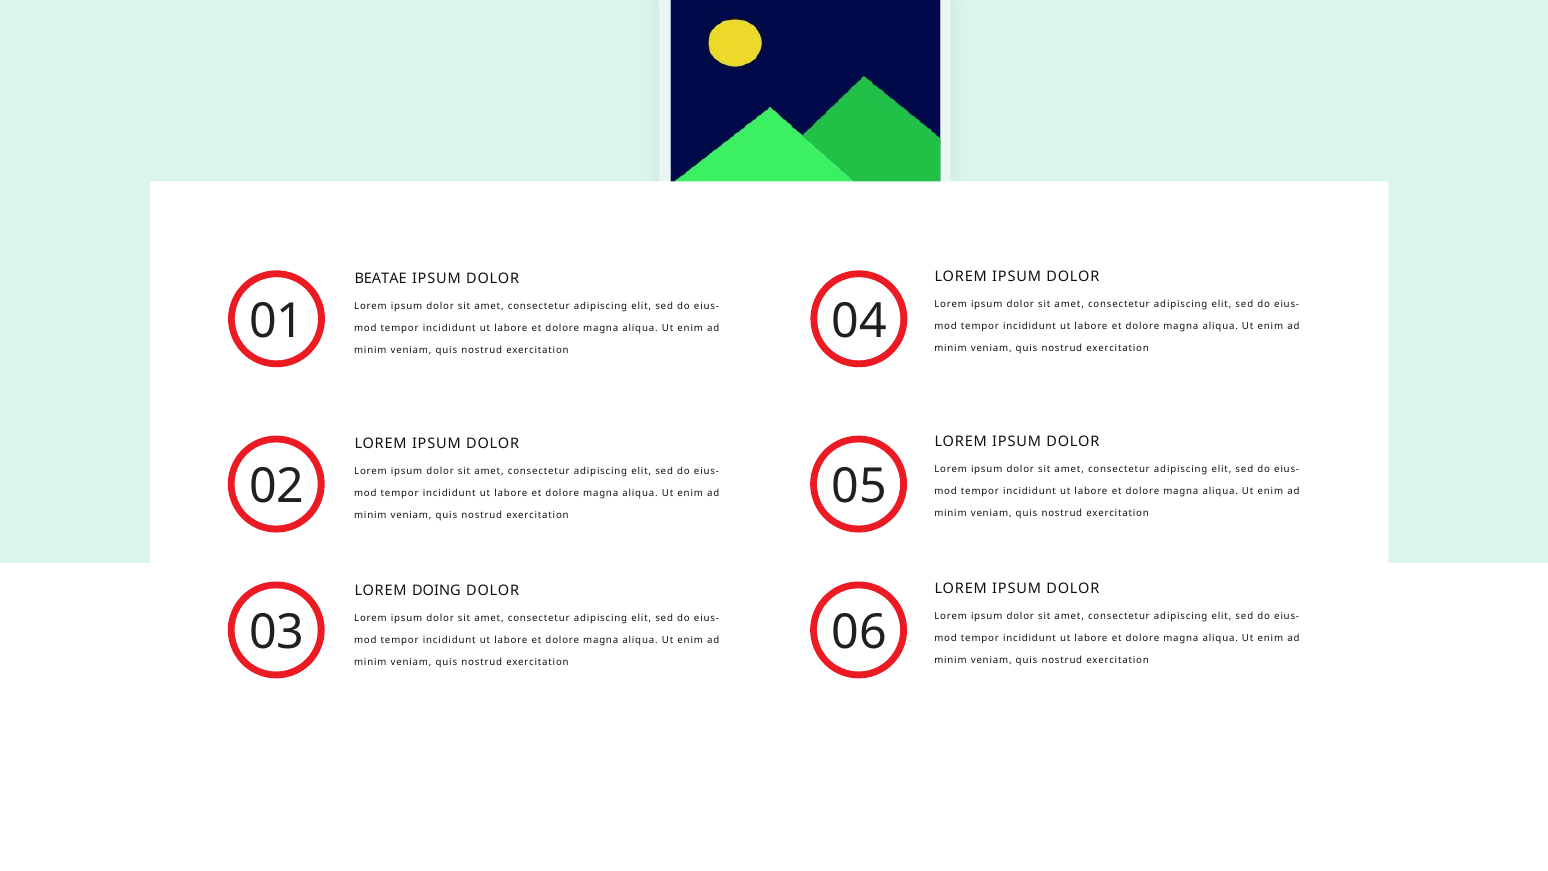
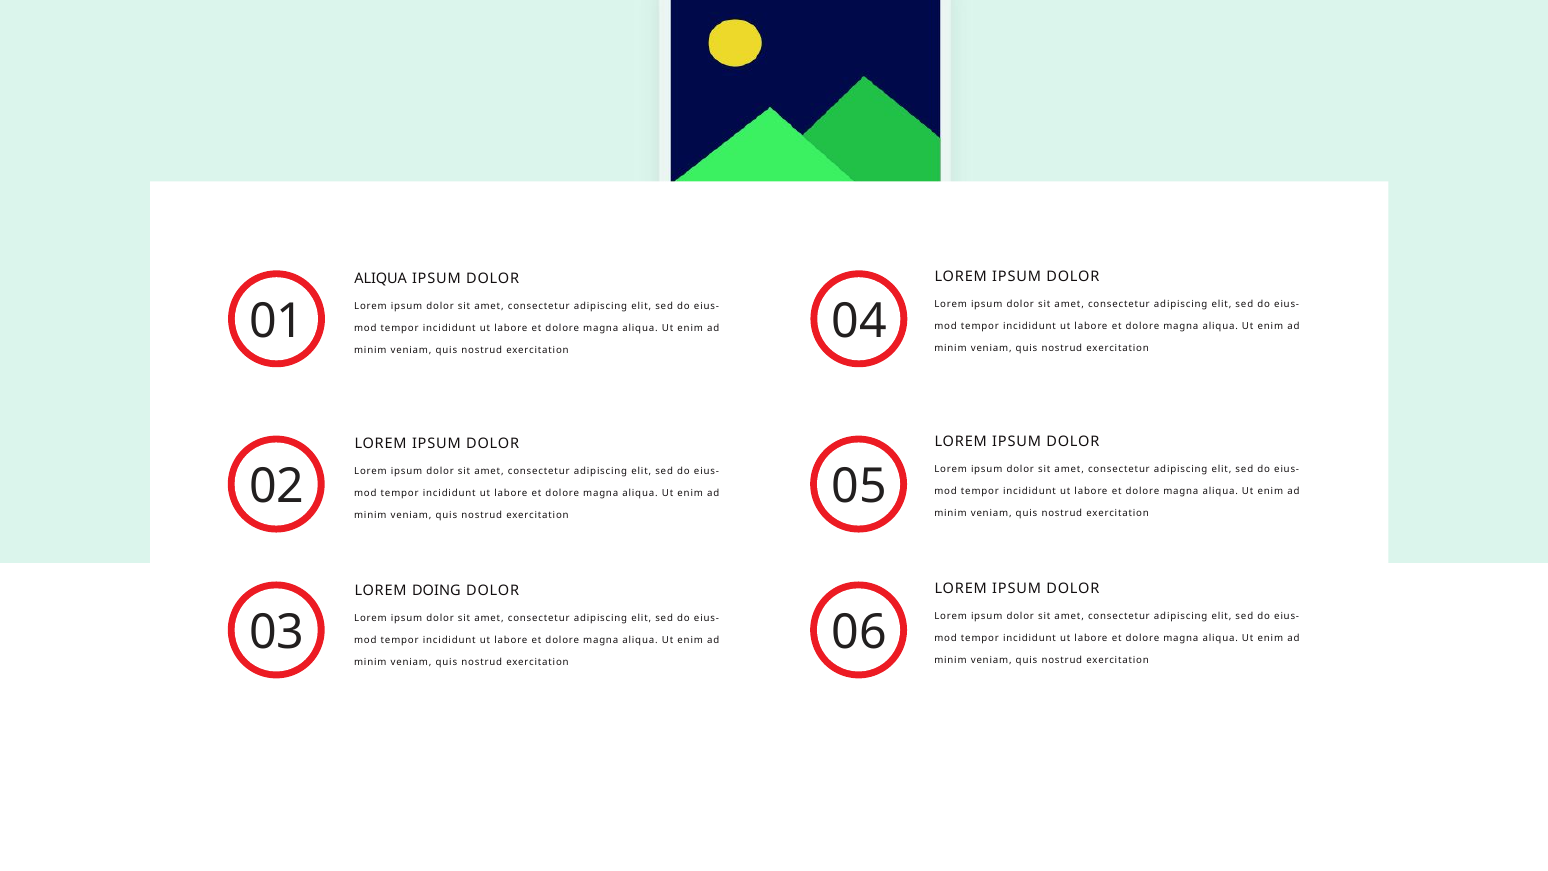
BEATAE: BEATAE -> ALIQUA (381, 279)
